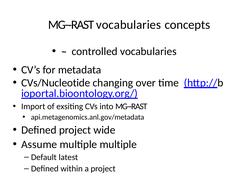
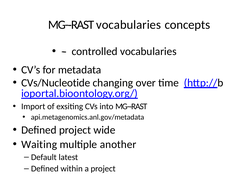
Assume: Assume -> Waiting (39, 144)
multiple multiple: multiple -> another (118, 144)
